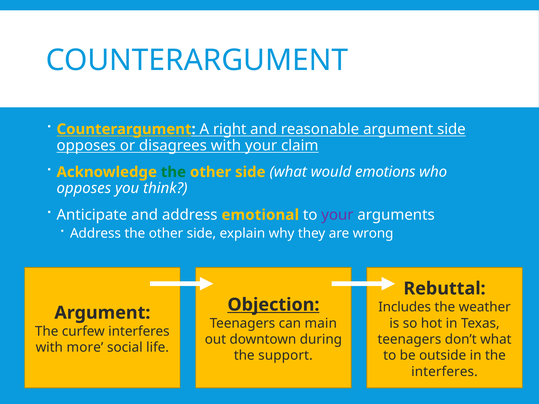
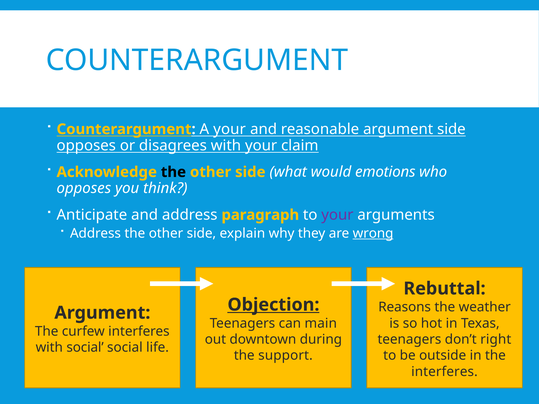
A right: right -> your (230, 129)
the colour: green -> black (173, 172)
emotional: emotional -> paragraph (260, 215)
wrong underline: none -> present (373, 233)
Includes: Includes -> Reasons (405, 307)
don’t what: what -> right (496, 340)
with more: more -> social (85, 348)
